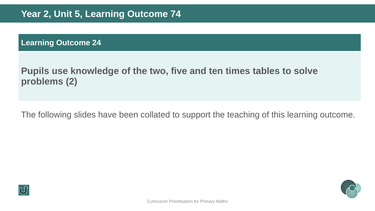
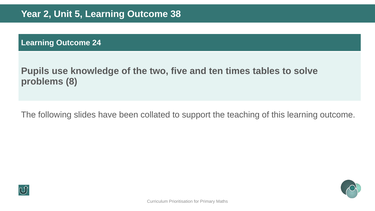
74: 74 -> 38 (176, 14)
problems 2: 2 -> 8 (72, 81)
